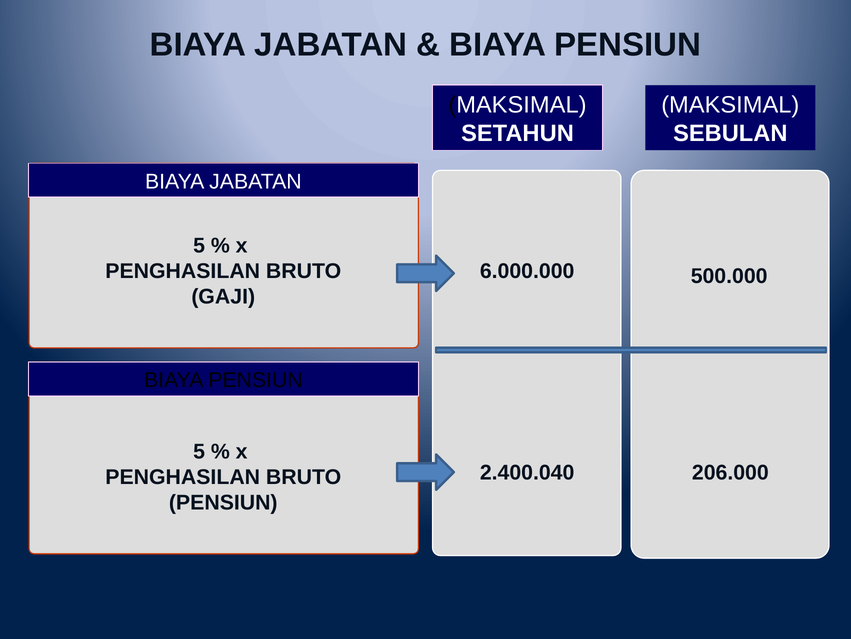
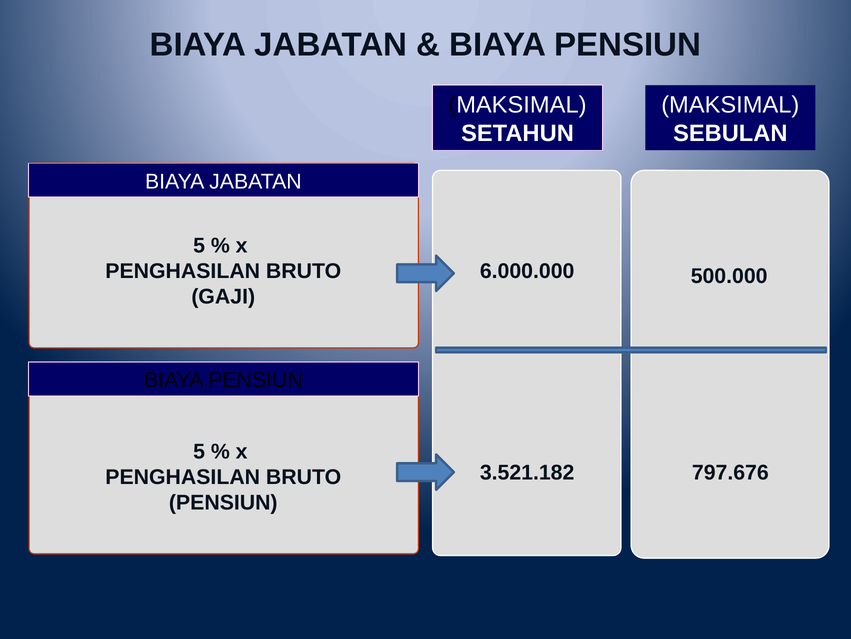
2.400.040: 2.400.040 -> 3.521.182 (527, 472)
206.000: 206.000 -> 797.676 (730, 472)
